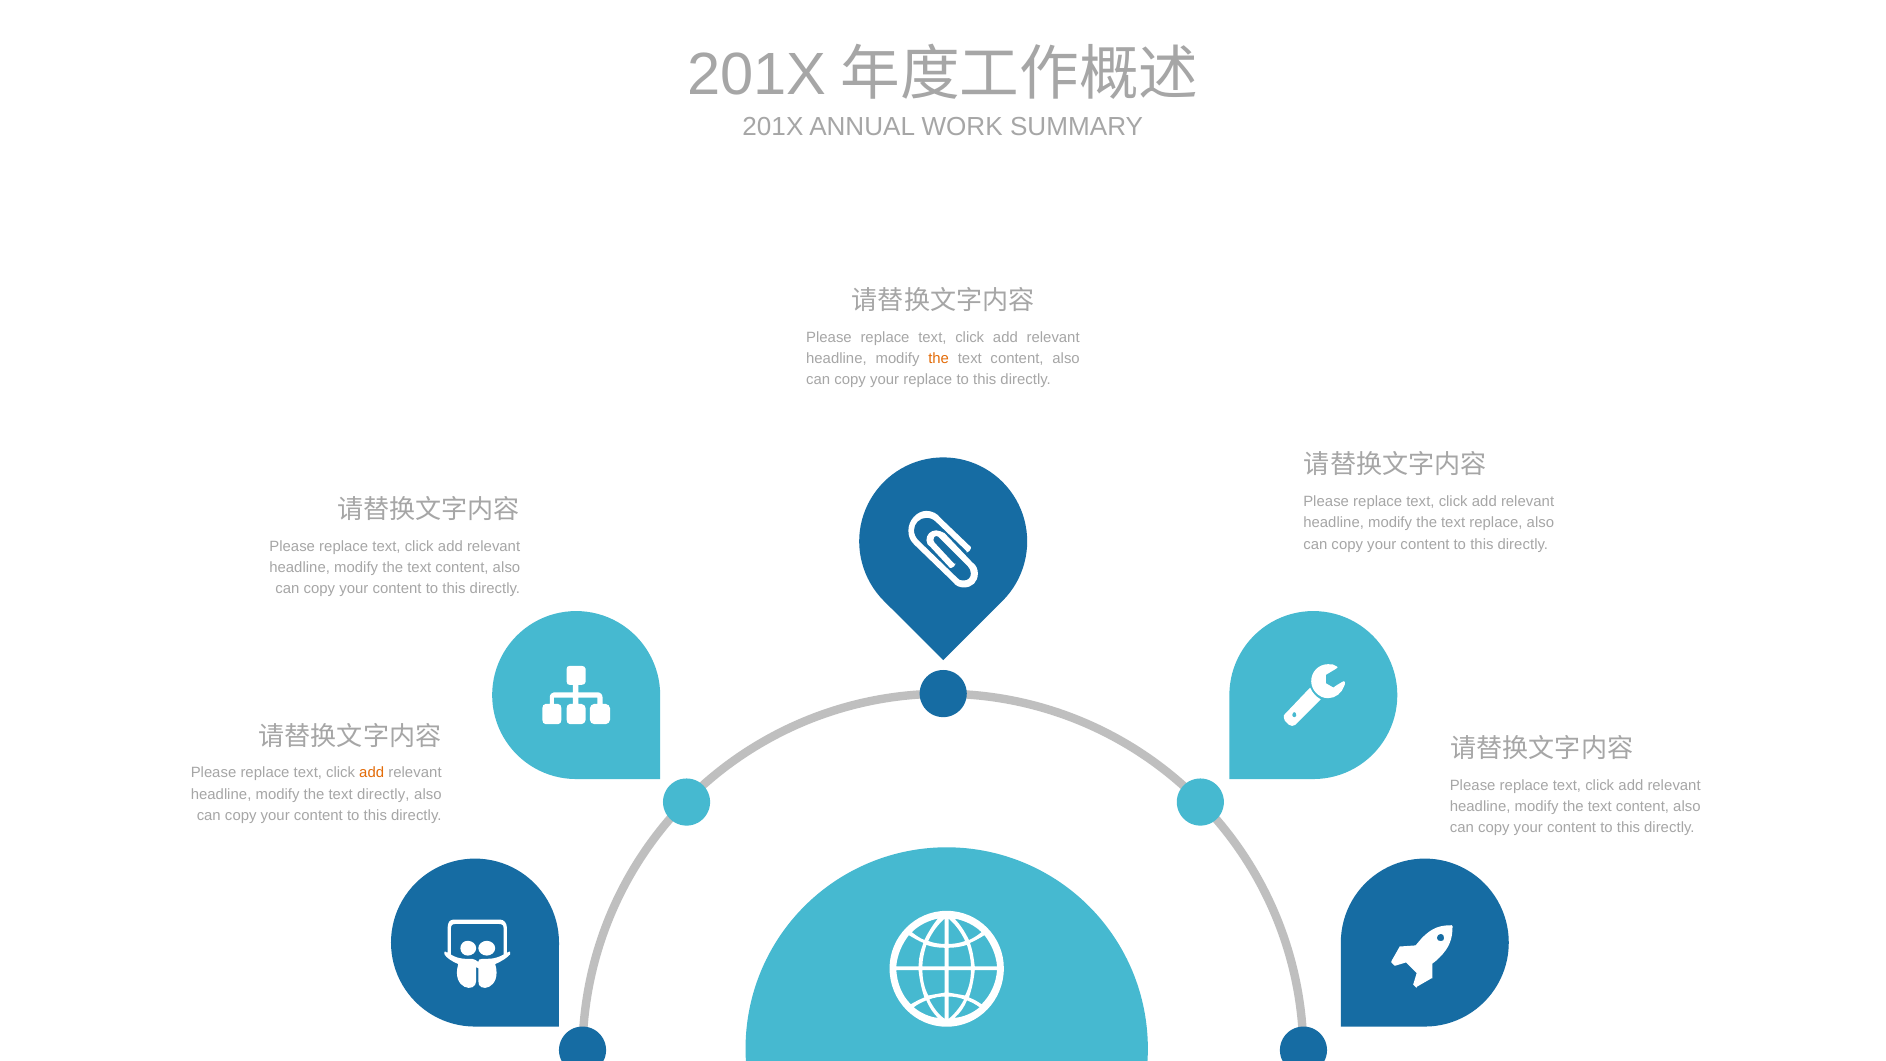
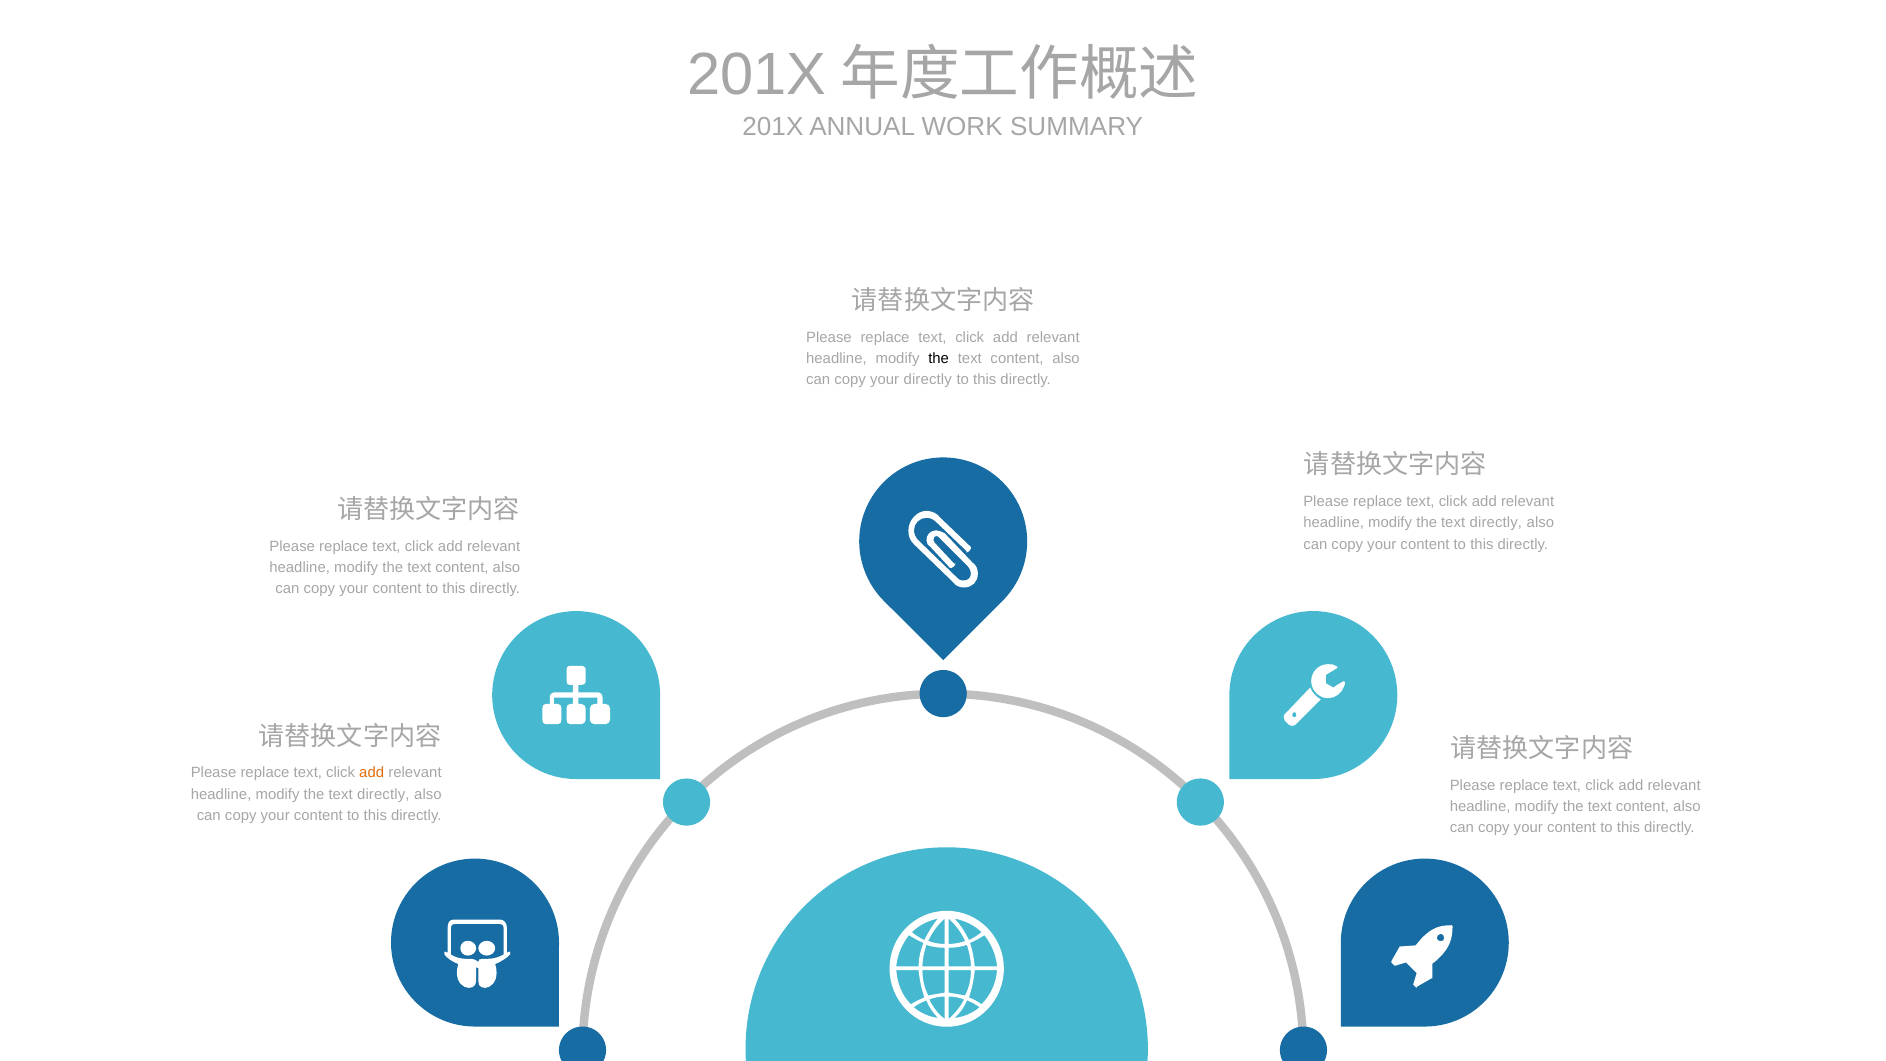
the colour: orange -> black (939, 359)
your replace: replace -> directly (928, 380)
replace: replace -> directly (1496, 523)
